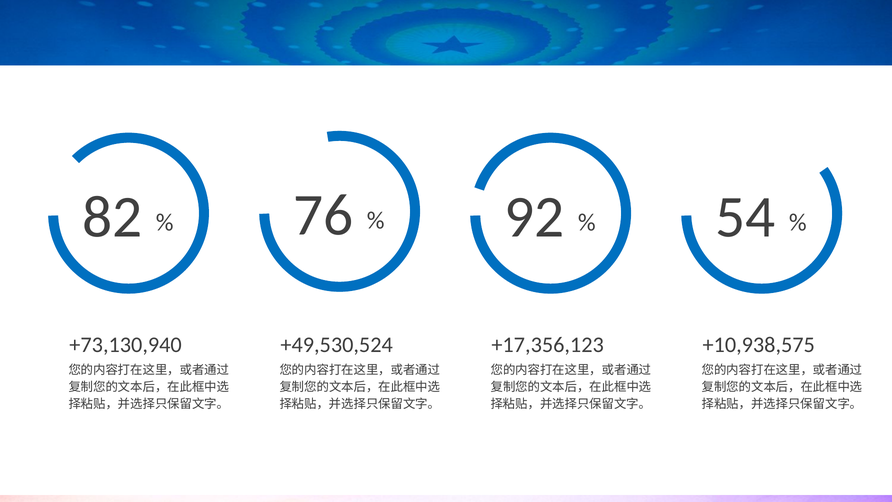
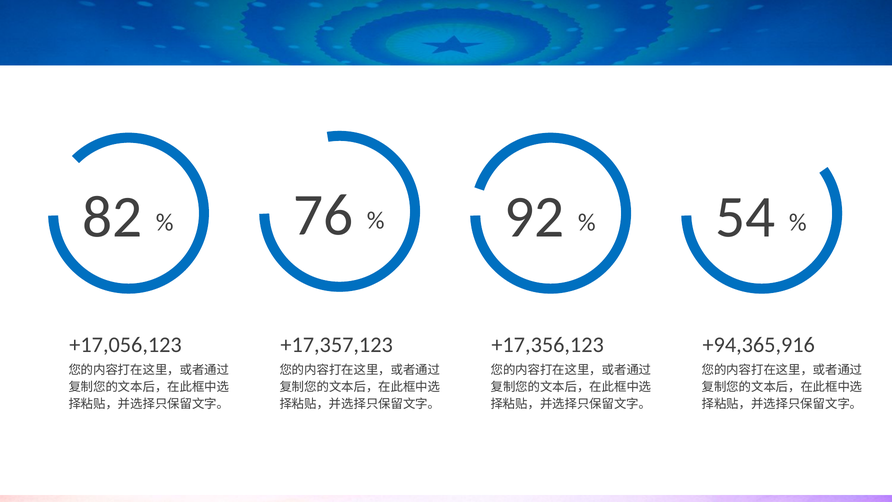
+73,130,940: +73,130,940 -> +17,056,123 (126, 345)
+49,530,524: +49,530,524 -> +17,357,123 (337, 345)
+10,938,575: +10,938,575 -> +94,365,916 (759, 345)
